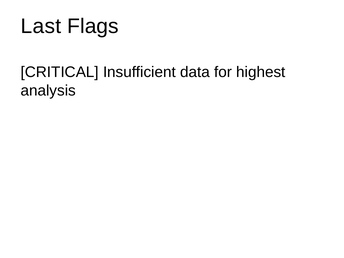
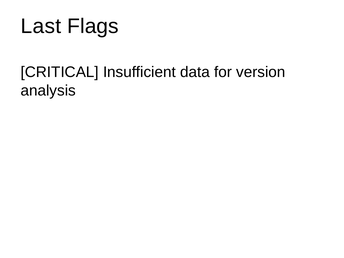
highest: highest -> version (261, 72)
